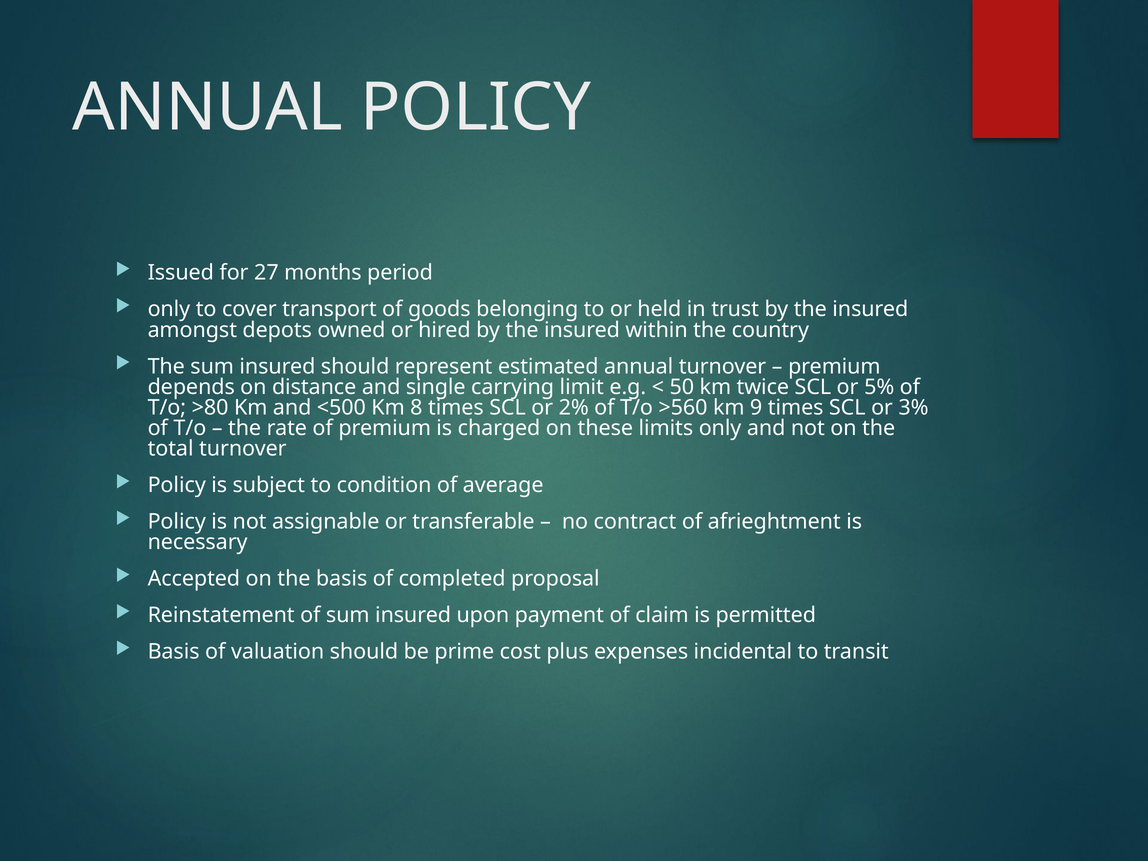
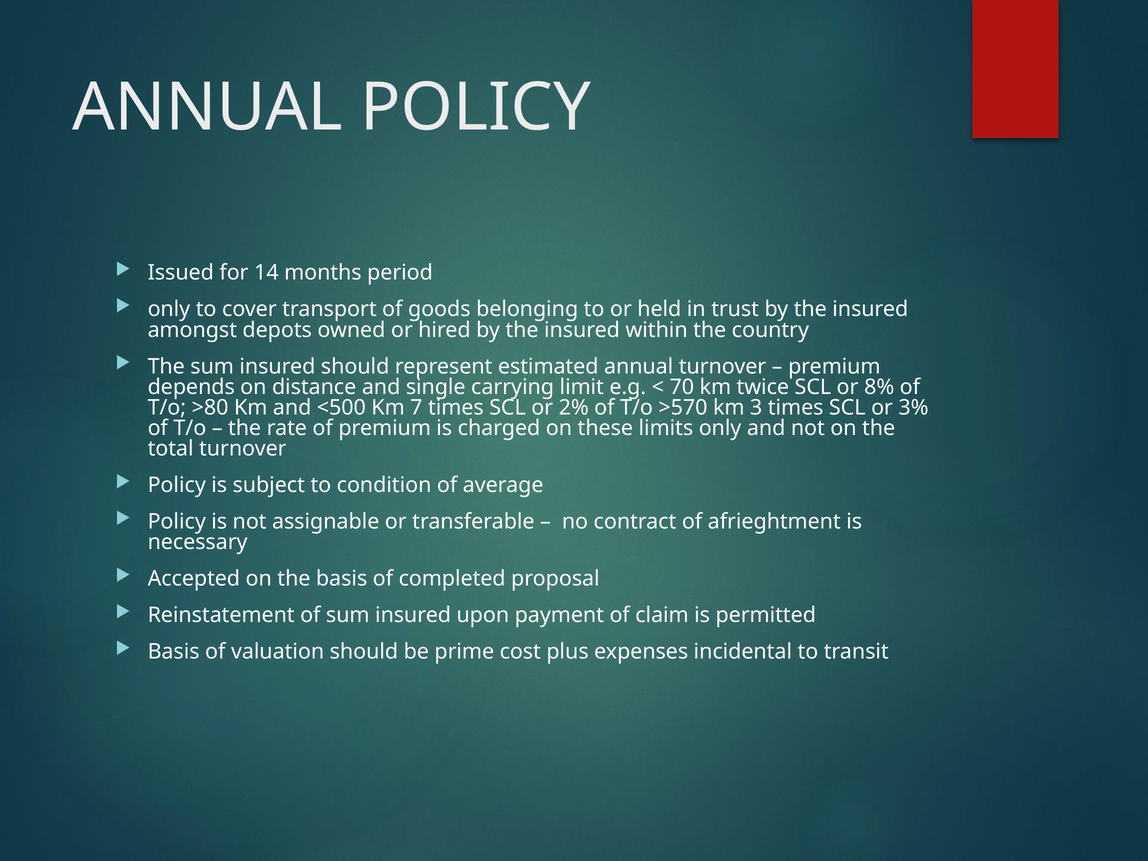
27: 27 -> 14 (266, 273)
50: 50 -> 70 (682, 387)
5%: 5% -> 8% (879, 387)
8: 8 -> 7 (416, 408)
>560: >560 -> >570 (683, 408)
9: 9 -> 3 (756, 408)
